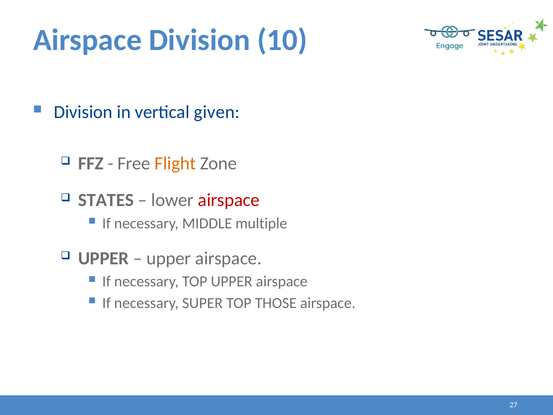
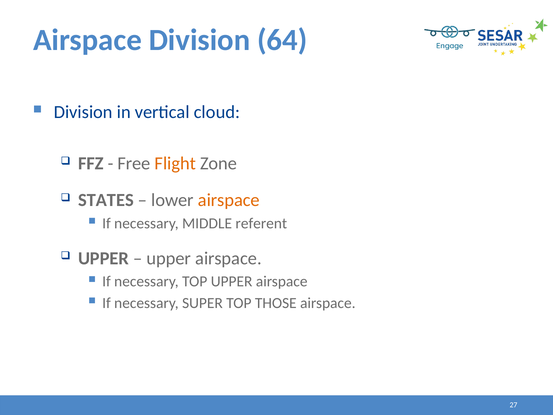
10: 10 -> 64 (282, 40)
given: given -> cloud (217, 112)
airspace colour: red -> orange (229, 200)
multiple: multiple -> referent (261, 223)
